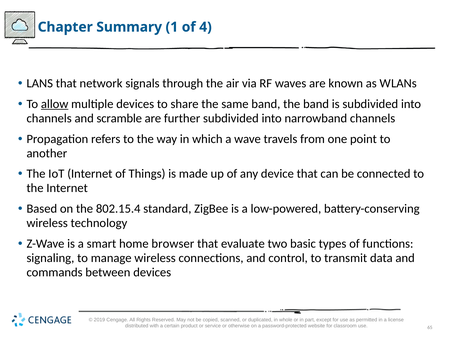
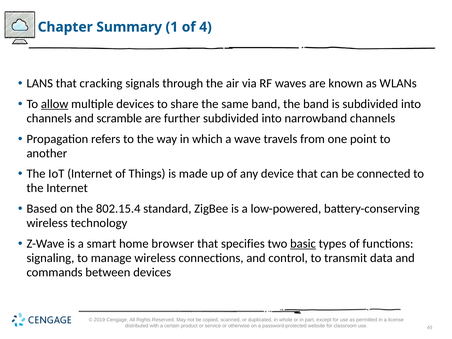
network: network -> cracking (101, 83)
evaluate: evaluate -> specifies (243, 244)
basic underline: none -> present (303, 244)
